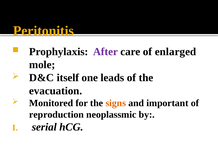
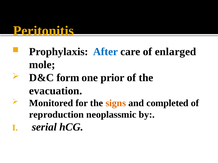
After colour: purple -> blue (106, 52)
itself: itself -> form (68, 78)
leads: leads -> prior (112, 78)
important: important -> completed (167, 103)
